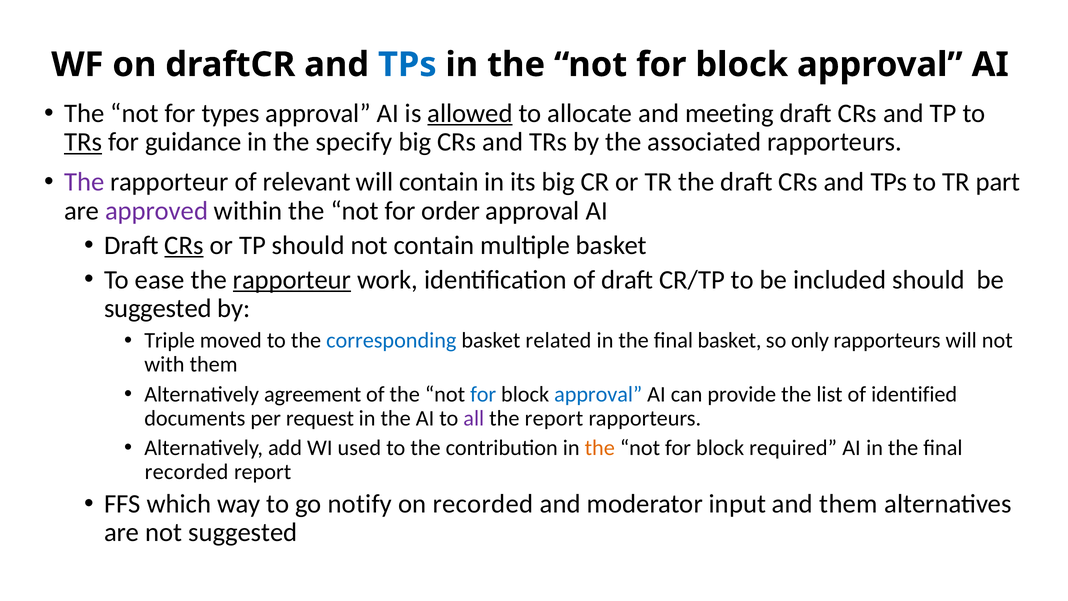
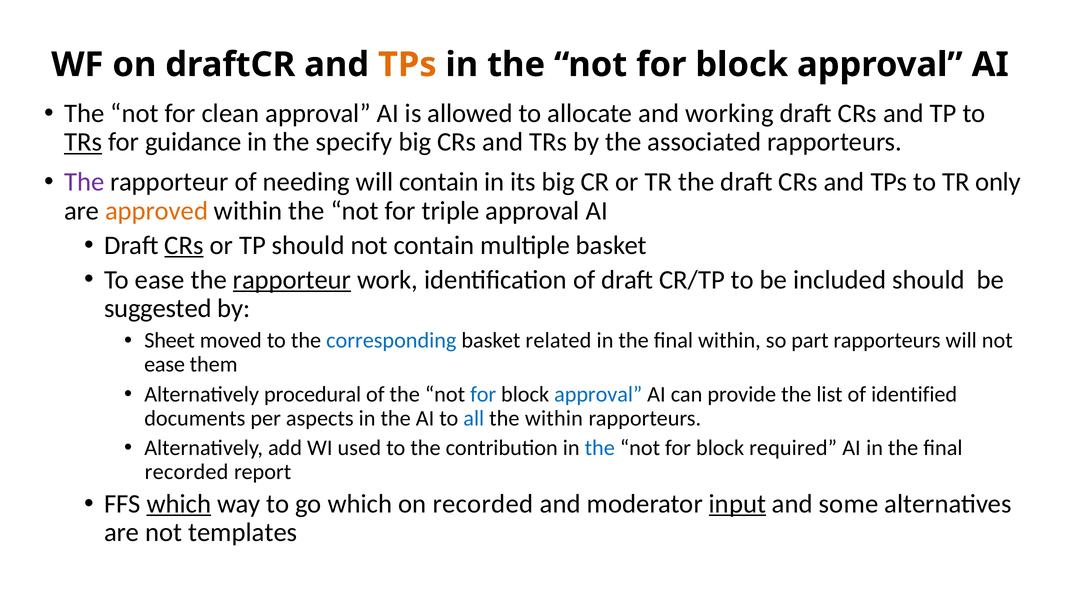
TPs colour: blue -> orange (407, 65)
types: types -> clean (230, 113)
allowed underline: present -> none (470, 113)
meeting: meeting -> working (729, 113)
relevant: relevant -> needing (307, 182)
part: part -> only (998, 182)
approved colour: purple -> orange (157, 211)
order: order -> triple (451, 211)
Triple: Triple -> Sheet (170, 340)
final basket: basket -> within (729, 340)
only: only -> part (810, 340)
with: with -> ease (165, 364)
agreement: agreement -> procedural (313, 394)
request: request -> aspects (320, 418)
all colour: purple -> blue (474, 418)
the report: report -> within (554, 418)
the colour: orange -> blue (600, 448)
which underline: none -> present (179, 504)
go notify: notify -> which (360, 504)
input underline: none -> present (737, 504)
and them: them -> some (849, 504)
not suggested: suggested -> templates (243, 532)
